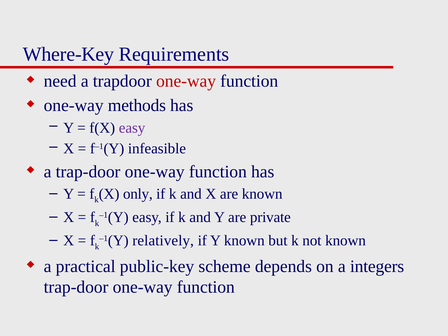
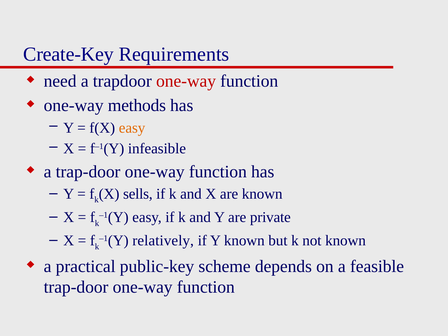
Where-Key: Where-Key -> Create-Key (69, 54)
easy colour: purple -> orange (132, 128)
only: only -> sells (138, 194)
integers: integers -> feasible (377, 266)
